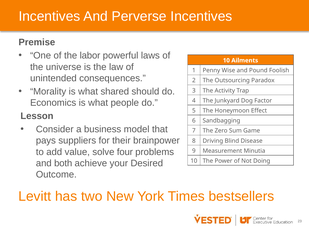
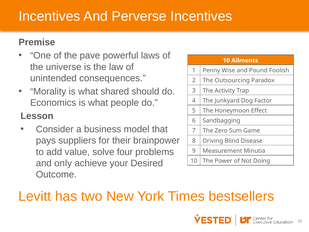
labor: labor -> pave (90, 55)
both: both -> only (63, 163)
